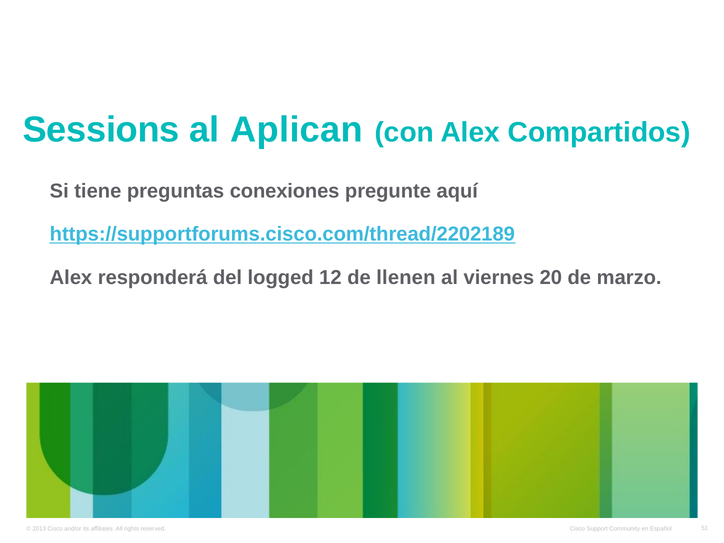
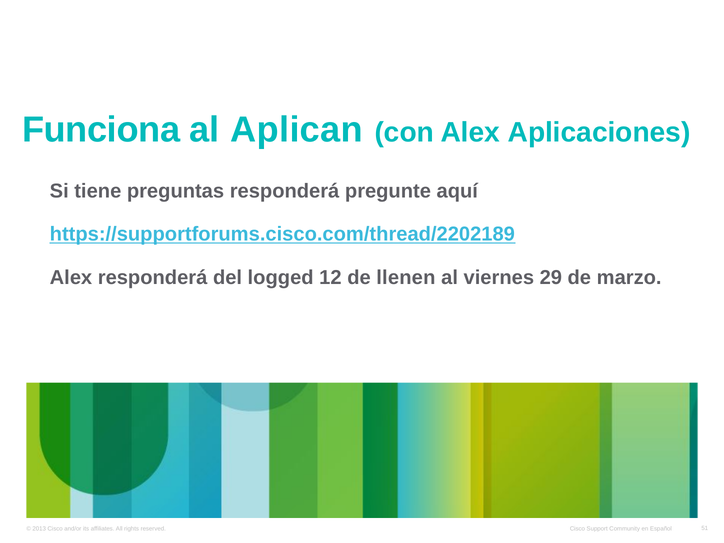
Sessions: Sessions -> Funciona (101, 130)
Compartidos: Compartidos -> Aplicaciones (599, 133)
preguntas conexiones: conexiones -> responderá (285, 191)
20: 20 -> 29 (551, 278)
